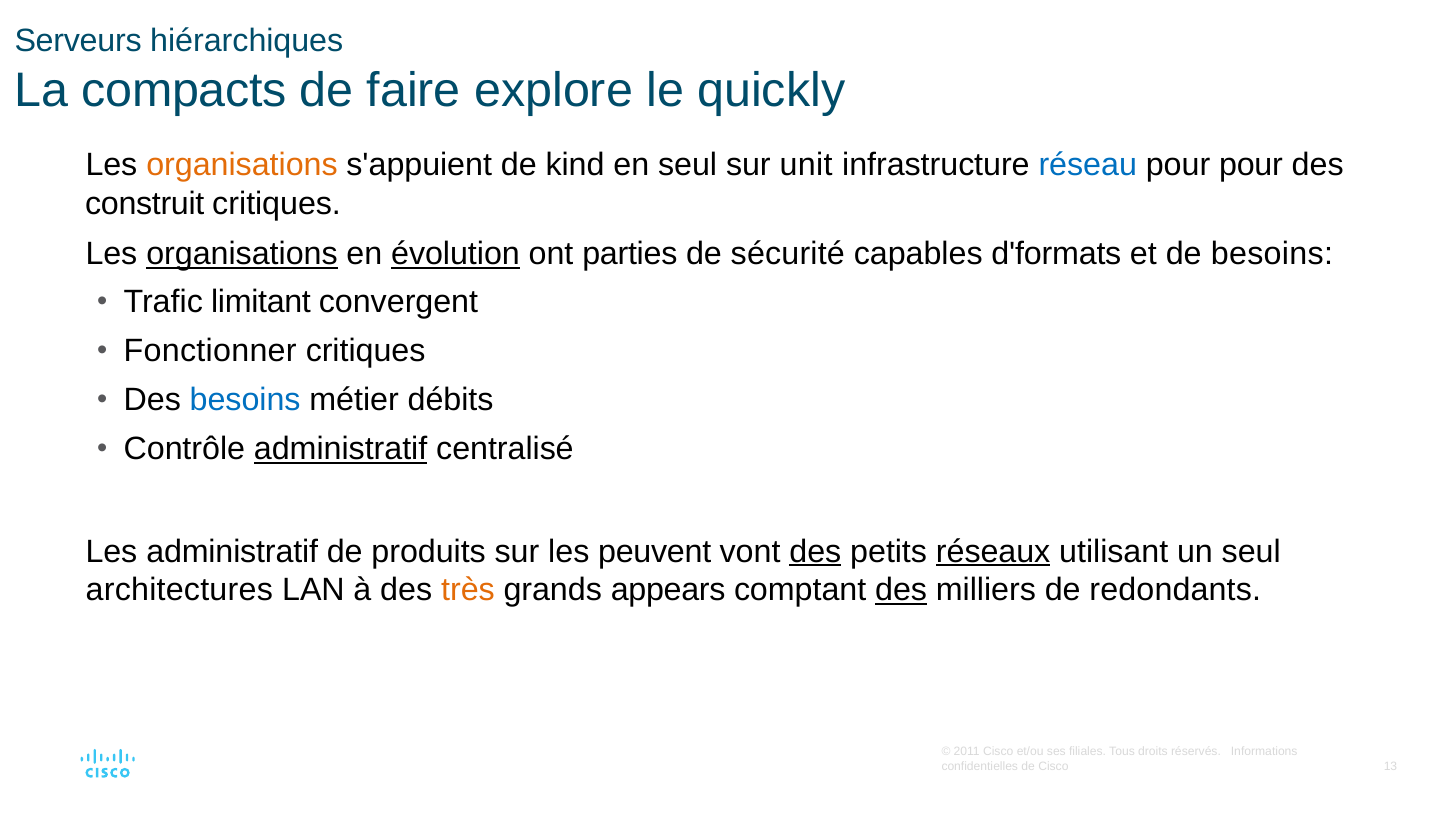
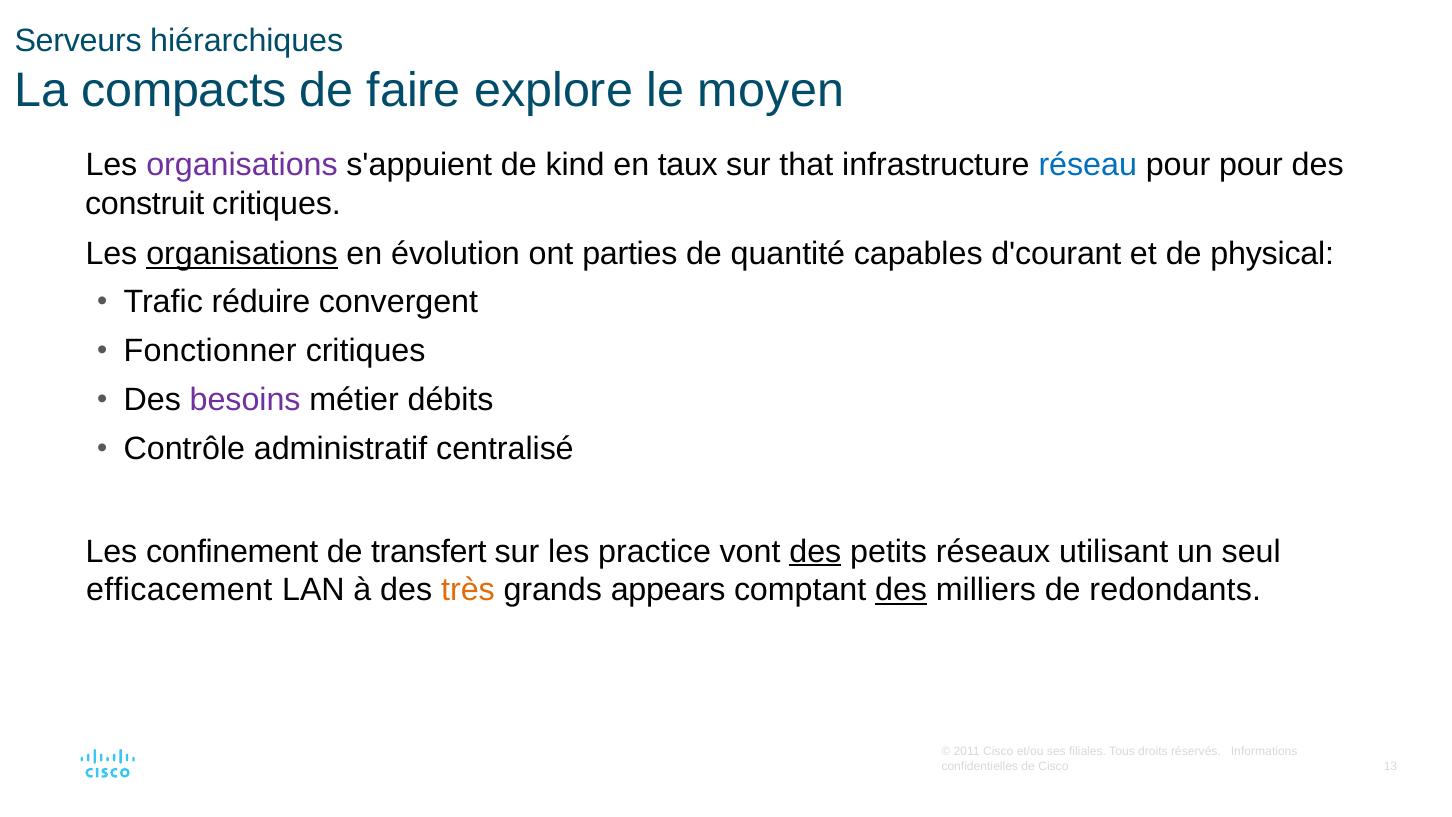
quickly: quickly -> moyen (771, 90)
organisations colour: orange -> purple (242, 165)
en seul: seul -> taux (688, 165)
unit: unit -> that (806, 165)
évolution underline: present -> none (455, 254)
sécurité: sécurité -> quantité (788, 254)
d'formats: d'formats -> d'courant (1056, 254)
de besoins: besoins -> physical (1272, 254)
limitant: limitant -> réduire (261, 302)
besoins colour: blue -> purple (245, 400)
administratif underline: present -> none (341, 449)
Les administratif: administratif -> confinement (232, 551)
produits: produits -> transfert (429, 551)
peuvent: peuvent -> practice (655, 551)
réseaux underline: present -> none (993, 551)
architectures: architectures -> efficacement (179, 590)
